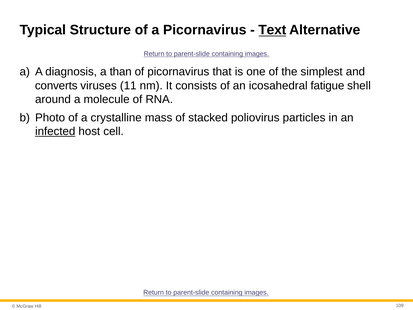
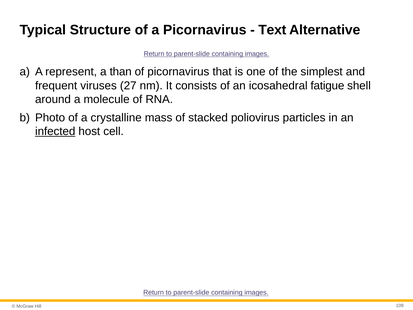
Text underline: present -> none (272, 30)
diagnosis: diagnosis -> represent (71, 72)
converts: converts -> frequent (56, 85)
11: 11 -> 27 (128, 85)
